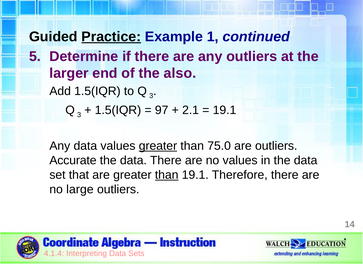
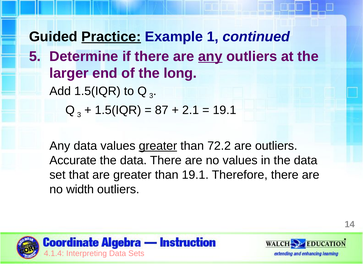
any underline: none -> present (210, 56)
also: also -> long (180, 73)
97: 97 -> 87 (162, 110)
75.0: 75.0 -> 72.2 (219, 146)
than underline: present -> none (167, 175)
large: large -> width (80, 190)
